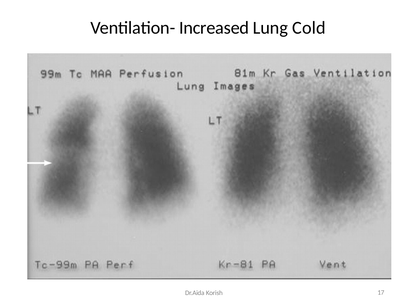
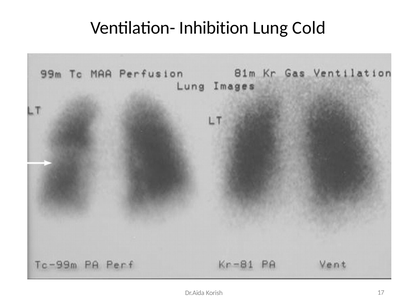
Increased: Increased -> Inhibition (214, 28)
